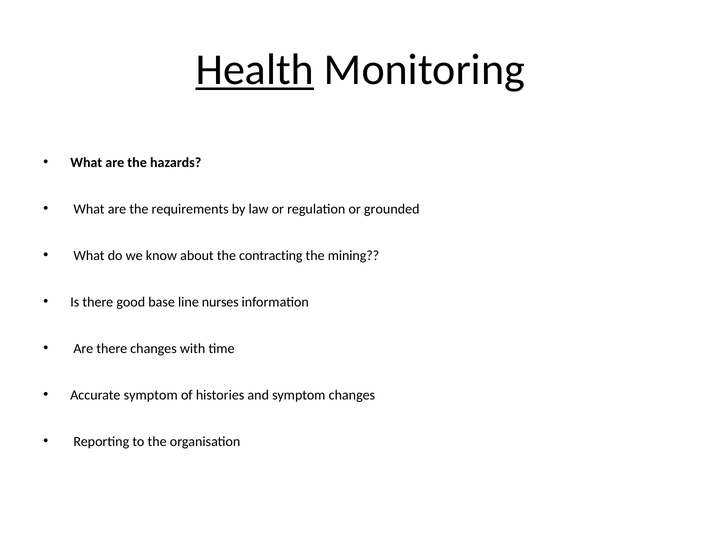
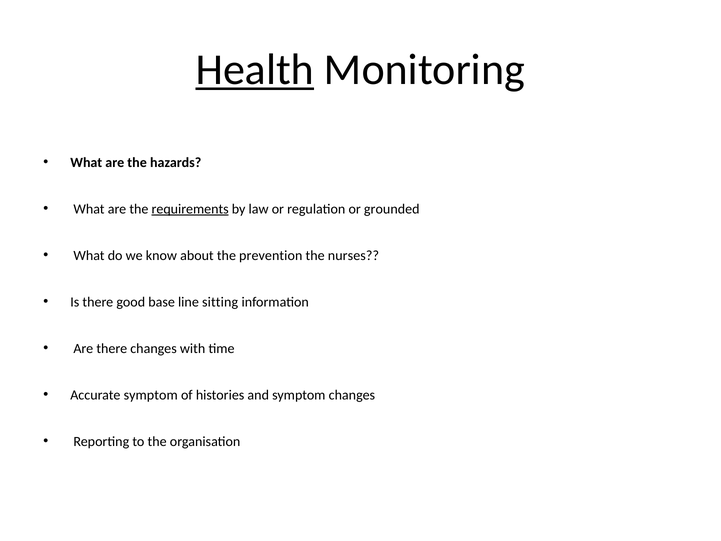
requirements underline: none -> present (190, 209)
contracting: contracting -> prevention (271, 255)
mining: mining -> nurses (353, 255)
nurses: nurses -> sitting (220, 302)
